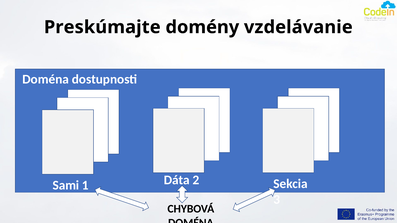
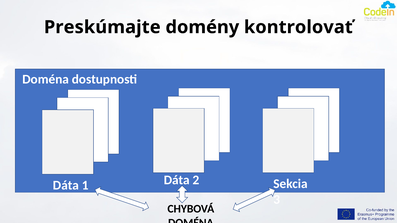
vzdelávanie: vzdelávanie -> kontrolovať (298, 27)
Sami: Sami -> Dáta (66, 185)
